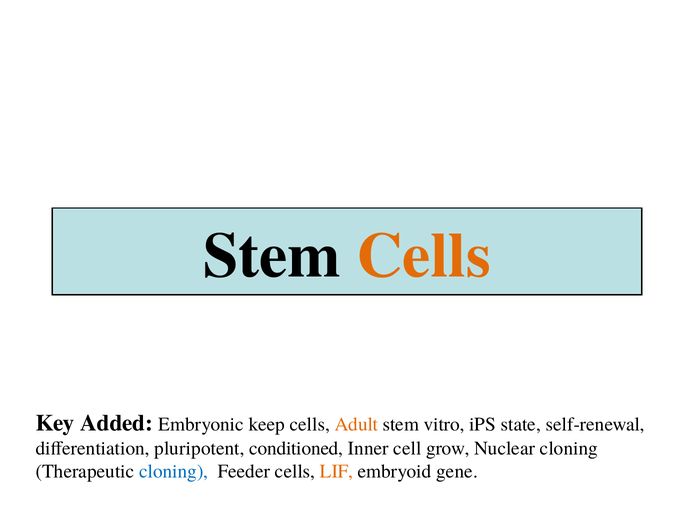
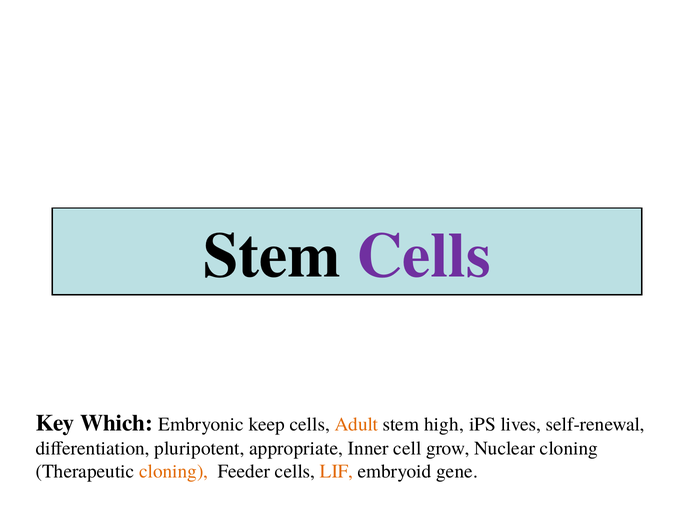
Cells colour: orange -> purple (424, 256)
Added: Added -> Which (117, 424)
vitro: vitro -> high (444, 425)
state: state -> lives (521, 425)
conditioned: conditioned -> appropriate (296, 449)
cloning colour: blue -> orange (174, 472)
